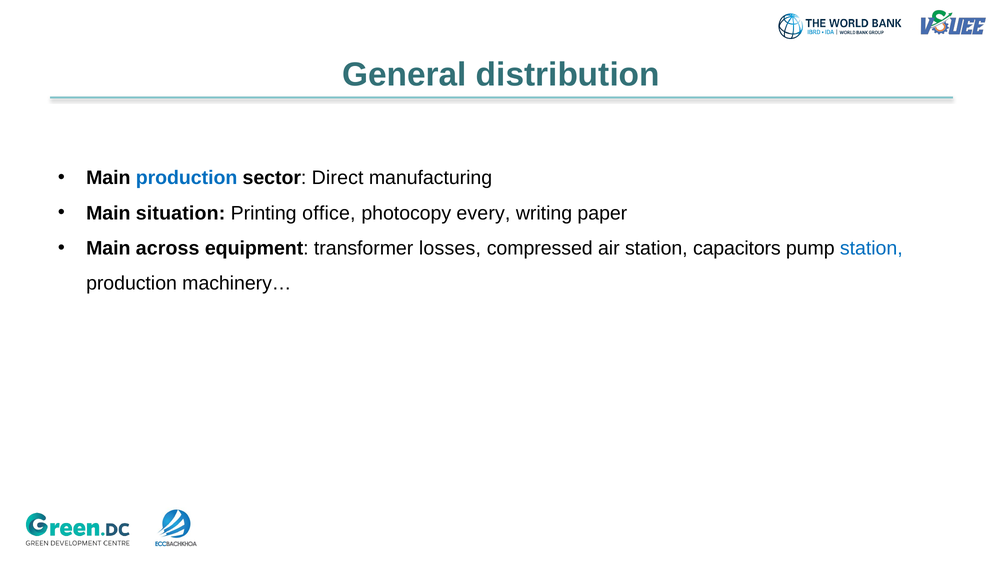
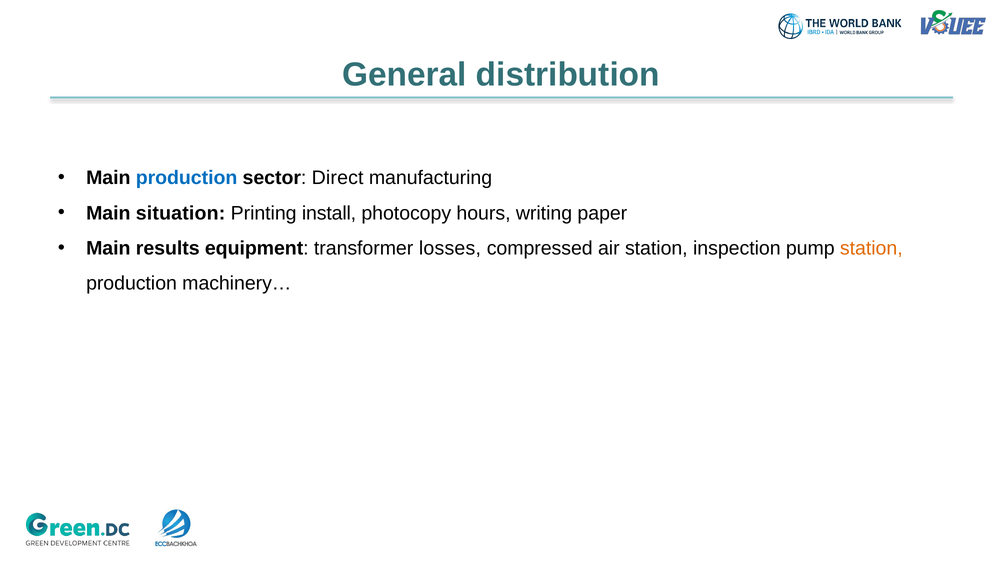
office: office -> install (329, 213)
every: every -> hours (483, 213)
across: across -> results (168, 248)
capacitors: capacitors -> inspection (737, 248)
station colour: blue -> orange (871, 248)
